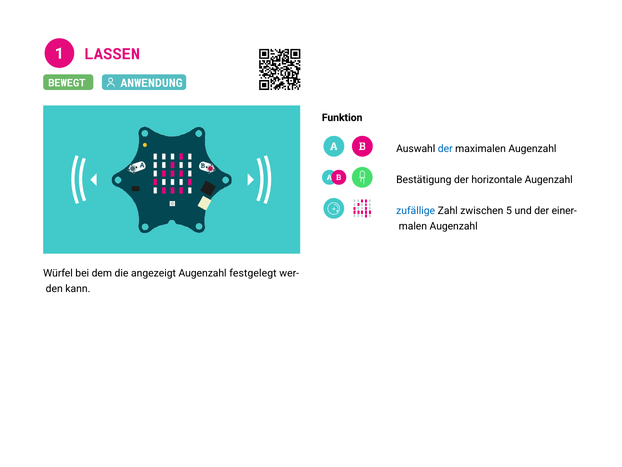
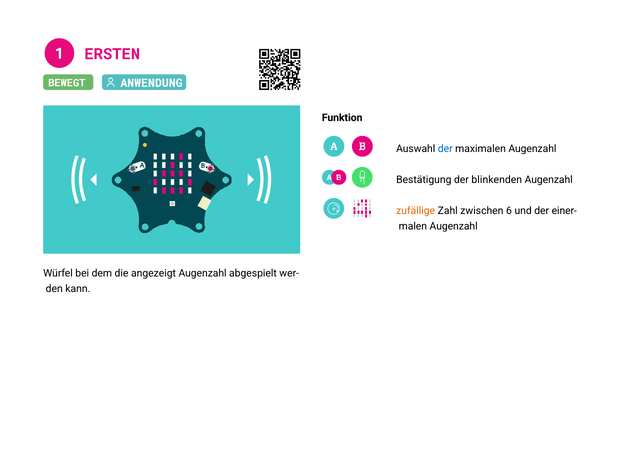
LASSEN: LASSEN -> ERSTEN (112, 54)
horizontale: horizontale -> blinkenden (497, 180)
zufällige colour: blue -> orange (416, 211)
5: 5 -> 6 (509, 211)
festgelegt: festgelegt -> abgespielt (253, 273)
